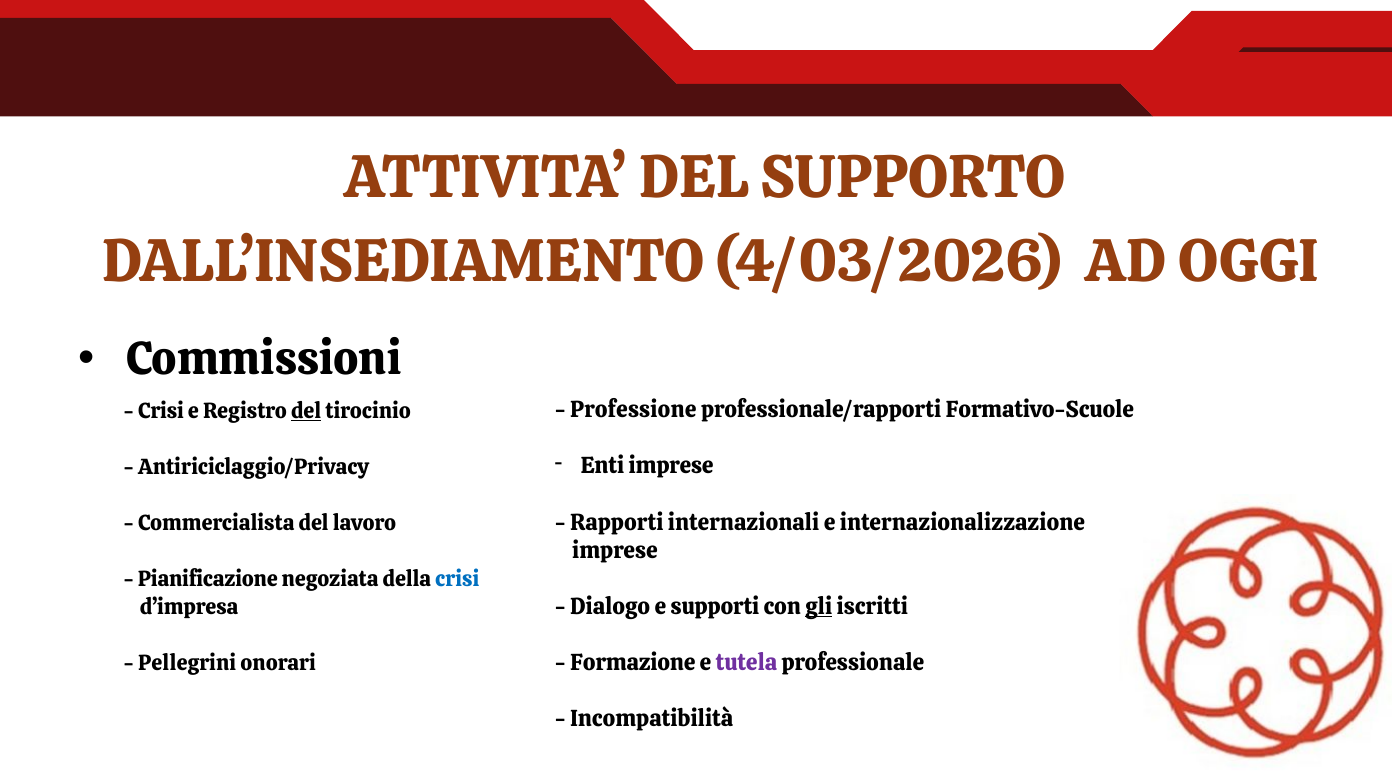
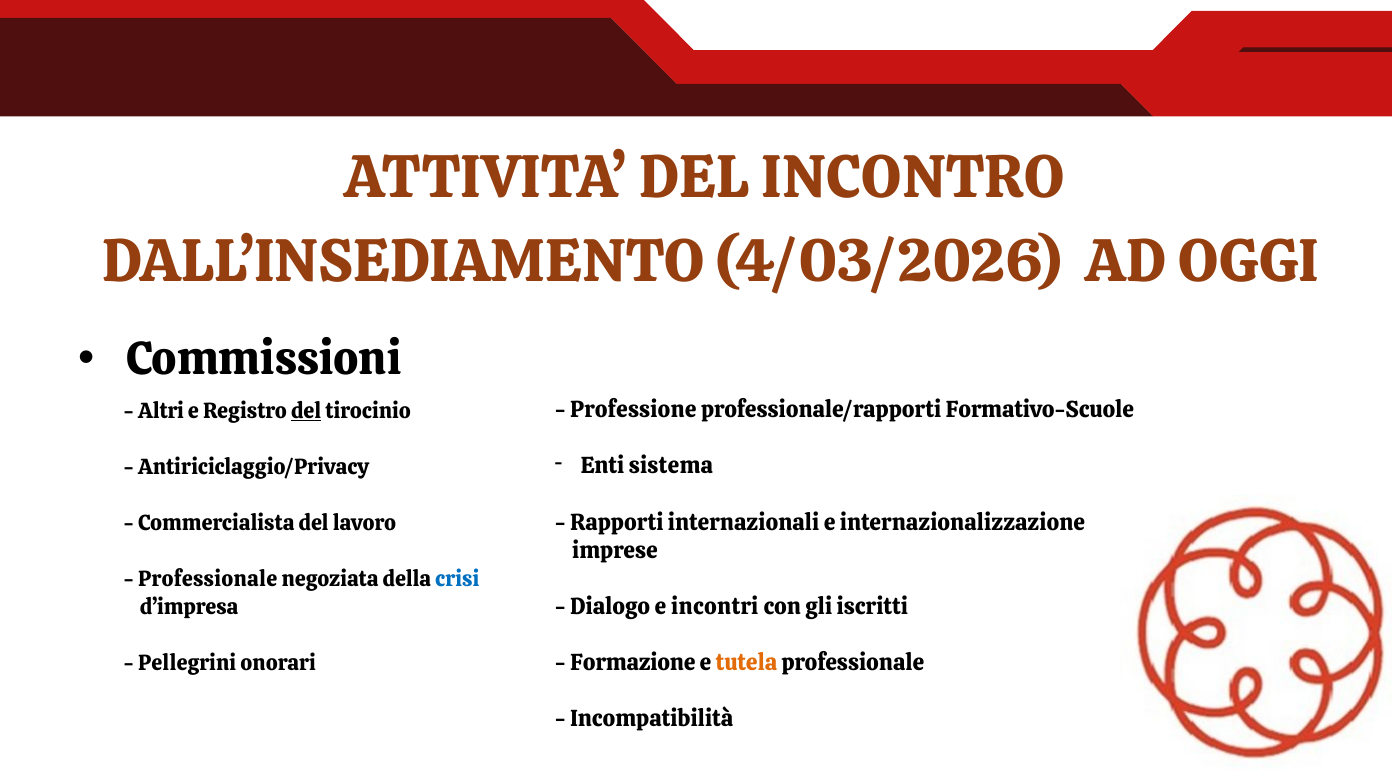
SUPPORTO: SUPPORTO -> INCONTRO (913, 178)
Crisi: Crisi -> Altri (161, 411)
Enti imprese: imprese -> sistema (671, 466)
Pianificazione: Pianificazione -> Professionale (208, 579)
supporti: supporti -> incontri (715, 606)
gli underline: present -> none (819, 606)
tutela colour: purple -> orange (746, 663)
